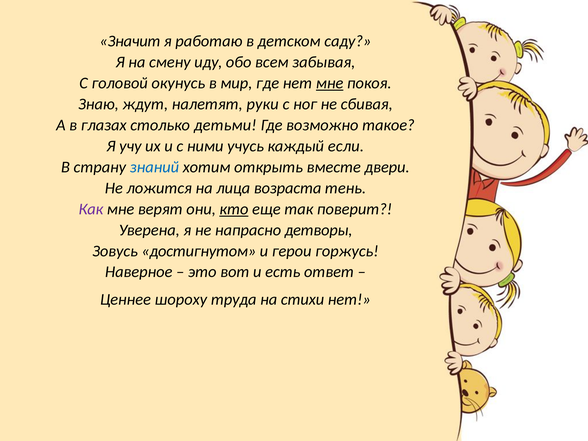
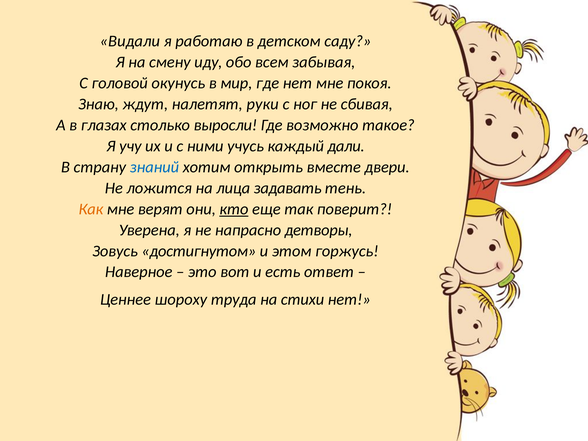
Значит: Значит -> Видали (130, 41)
мне underline: present -> none (330, 83)
детьми: детьми -> выросли (225, 125)
если: если -> дали (346, 146)
возраста: возраста -> задавать (288, 188)
Как colour: purple -> orange (91, 209)
герои: герои -> этом (292, 251)
